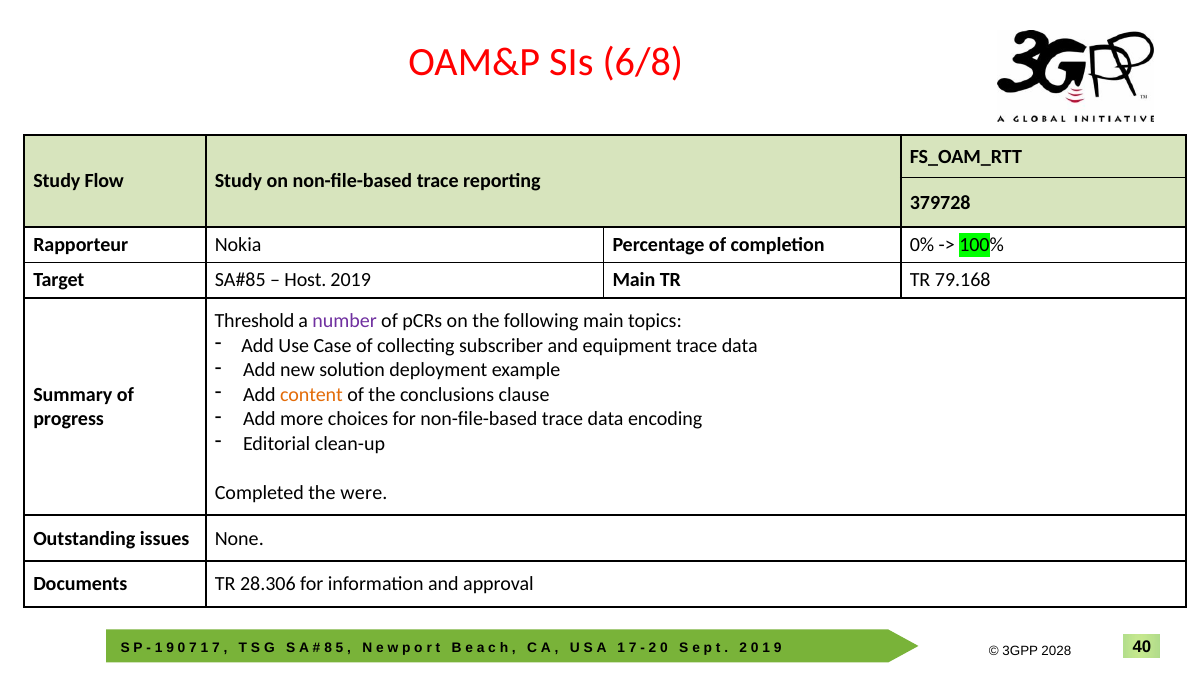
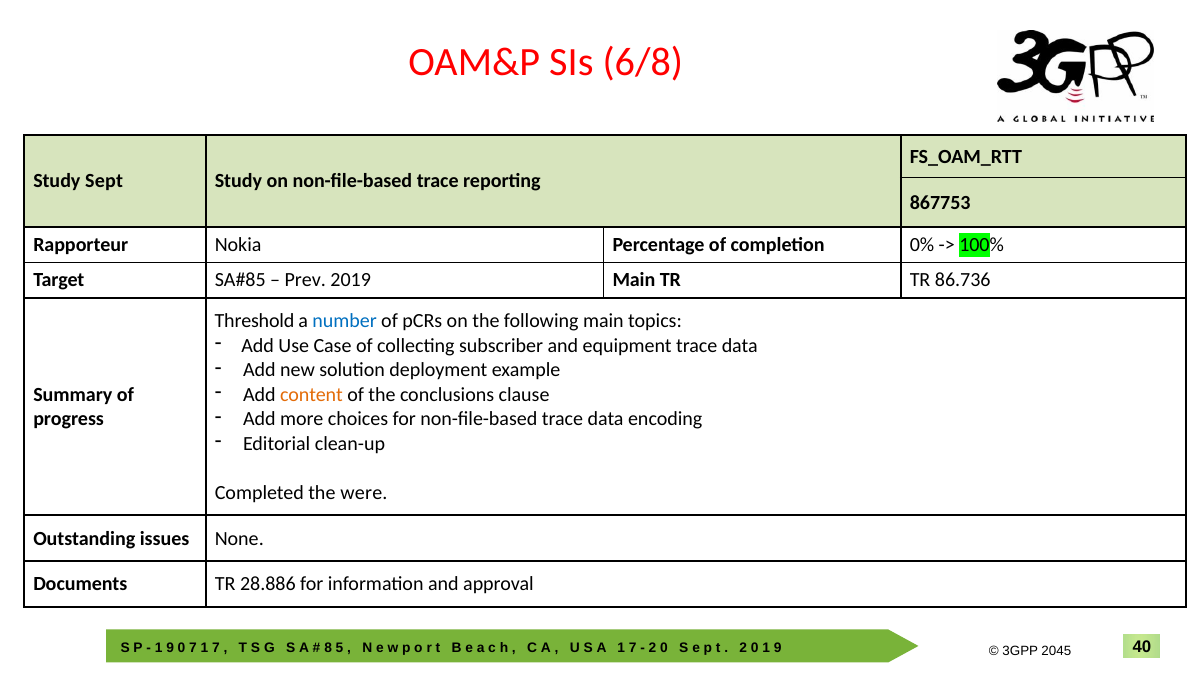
Flow: Flow -> Sept (104, 181)
379728: 379728 -> 867753 (940, 203)
Host: Host -> Prev (305, 280)
79.168: 79.168 -> 86.736 (963, 280)
number colour: purple -> blue (345, 321)
28.306: 28.306 -> 28.886 (268, 584)
2028: 2028 -> 2045 (1056, 652)
